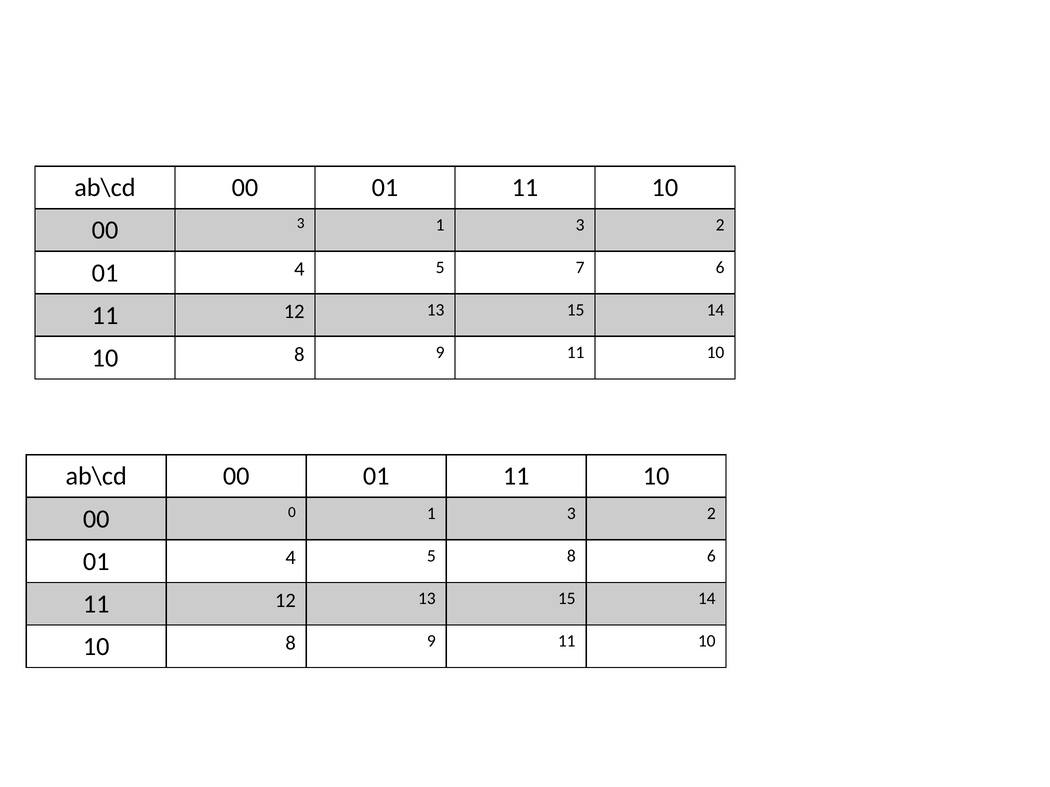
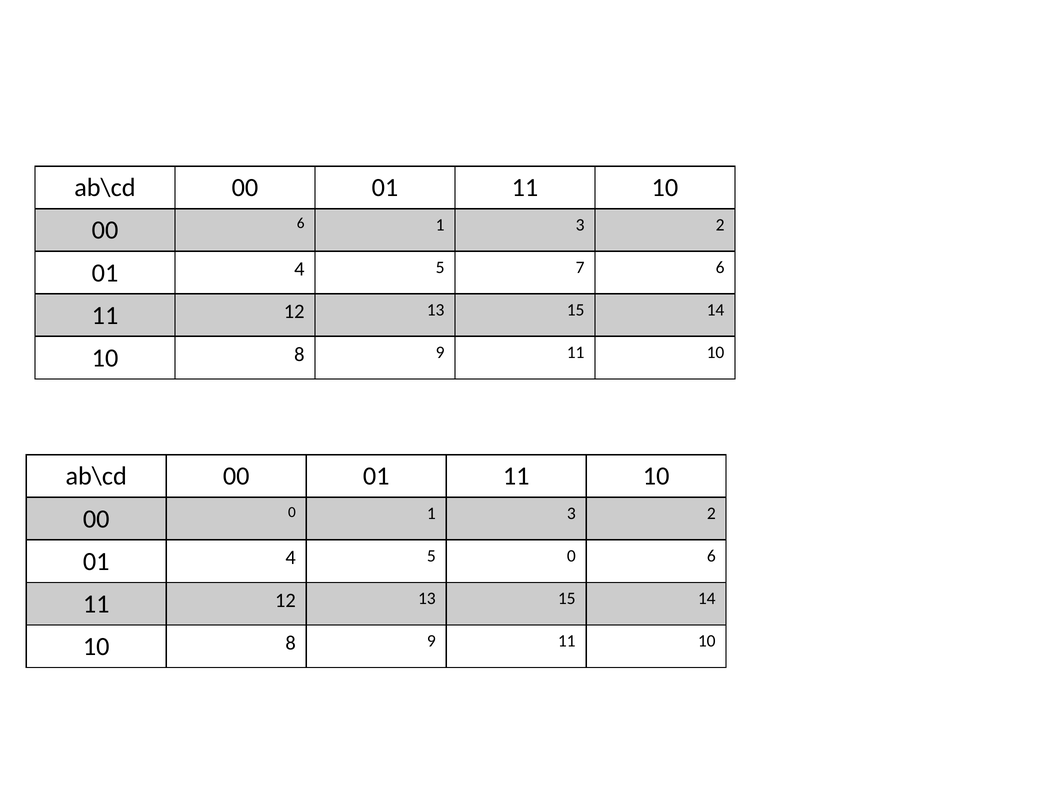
00 3: 3 -> 6 (301, 224)
5 8: 8 -> 0 (571, 556)
